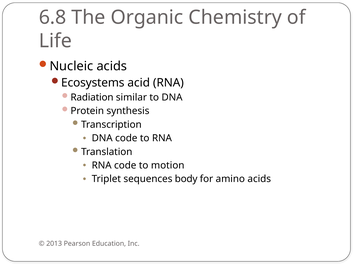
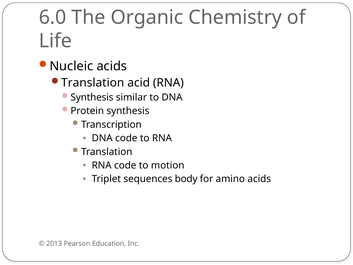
6.8: 6.8 -> 6.0 (53, 17)
Ecosystems: Ecosystems -> Translation (93, 83)
Radiation: Radiation -> Synthesis (92, 97)
